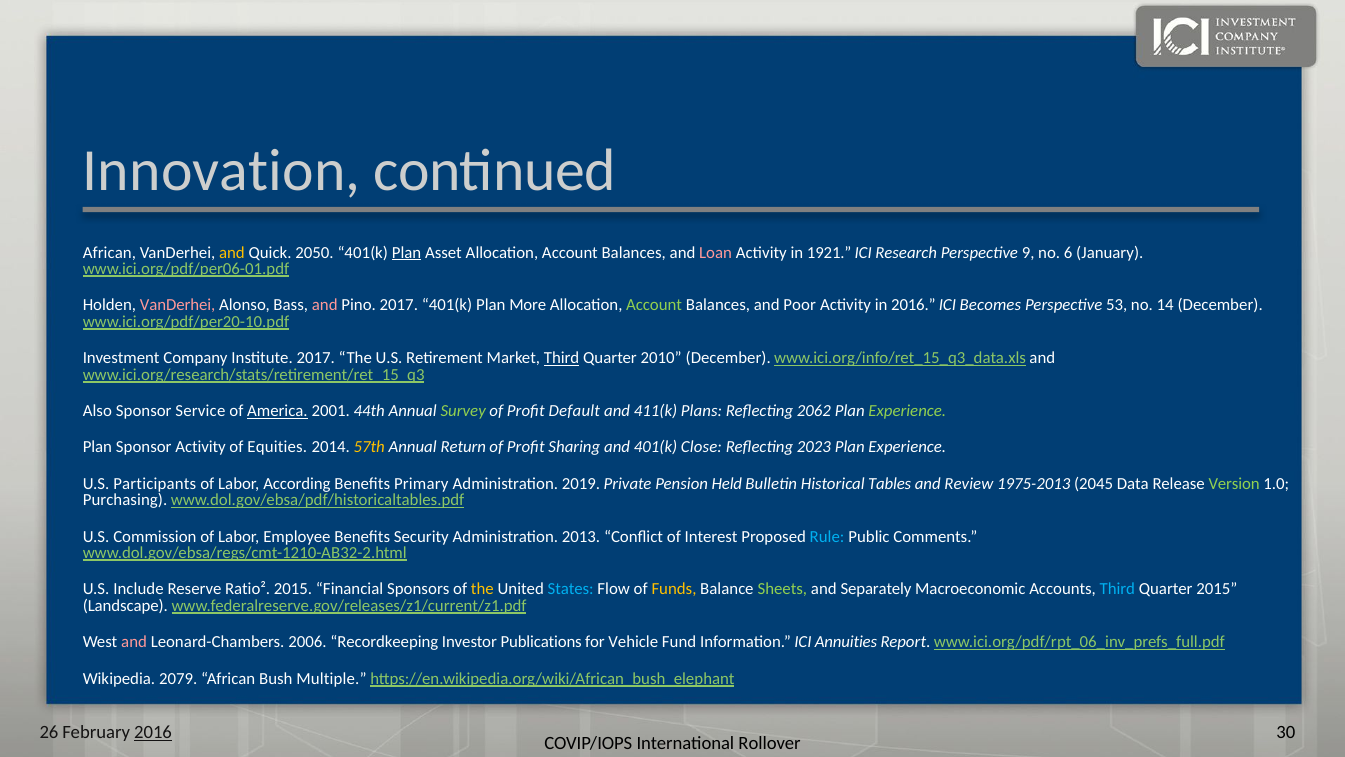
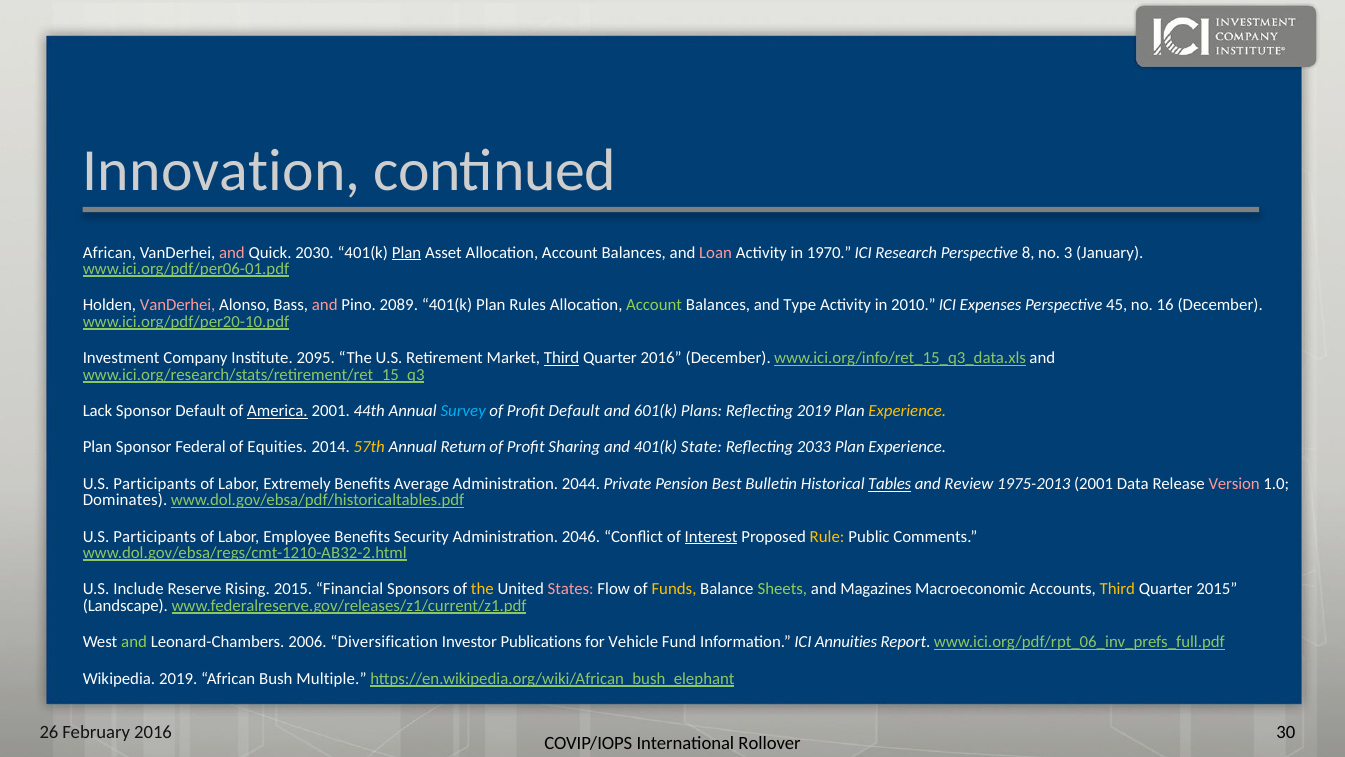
and colour: yellow -> pink (232, 252)
2050: 2050 -> 2030 (315, 252)
1921: 1921 -> 1970 (829, 252)
9: 9 -> 8 (1028, 252)
6: 6 -> 3 (1068, 252)
Pino 2017: 2017 -> 2089 (399, 305)
More: More -> Rules (528, 305)
Poor: Poor -> Type (800, 305)
in 2016: 2016 -> 2010 (913, 305)
Becomes: Becomes -> Expenses (991, 305)
53: 53 -> 45 (1117, 305)
14: 14 -> 16 (1165, 305)
Institute 2017: 2017 -> 2095 (316, 358)
Quarter 2010: 2010 -> 2016 (661, 358)
Also: Also -> Lack (97, 411)
Sponsor Service: Service -> Default (201, 411)
Survey colour: light green -> light blue (463, 411)
411(k: 411(k -> 601(k (656, 411)
Reflecting 2062: 2062 -> 2019 (814, 411)
Experience colour: light green -> yellow (907, 411)
Sponsor Activity: Activity -> Federal (201, 447)
Close: Close -> State (701, 447)
2023: 2023 -> 2033 (814, 447)
According: According -> Extremely (297, 484)
Primary: Primary -> Average (421, 484)
2019: 2019 -> 2044 (581, 484)
Held: Held -> Best (727, 484)
Tables underline: none -> present (890, 484)
1975-2013 2045: 2045 -> 2001 (1094, 484)
Version colour: light green -> pink (1234, 484)
Purchasing: Purchasing -> Dominates (125, 500)
Commission: Commission -> Participants (155, 536)
2013: 2013 -> 2046 (581, 536)
Interest underline: none -> present (711, 536)
Rule colour: light blue -> yellow (827, 536)
Ratio²: Ratio² -> Rising (248, 589)
States colour: light blue -> pink (571, 589)
Separately: Separately -> Magazines (876, 589)
Third colour: light blue -> yellow (1117, 589)
and colour: pink -> light green (134, 642)
Recordkeeping: Recordkeeping -> Diversification (384, 642)
Wikipedia 2079: 2079 -> 2019 (178, 678)
2016 underline: present -> none (153, 732)
